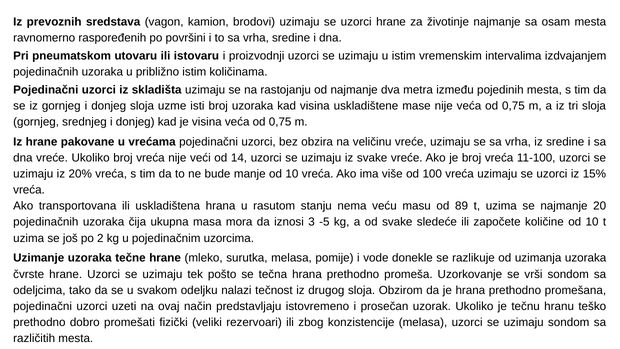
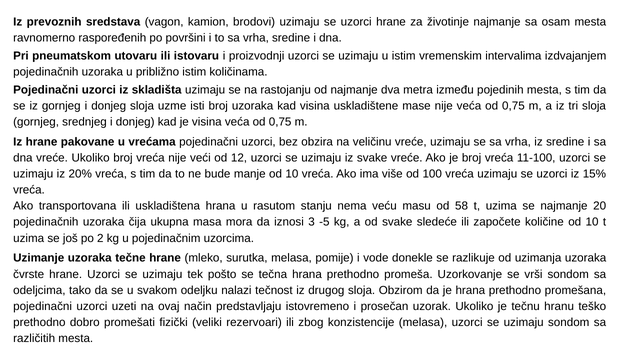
14: 14 -> 12 (239, 158)
89: 89 -> 58 (462, 206)
